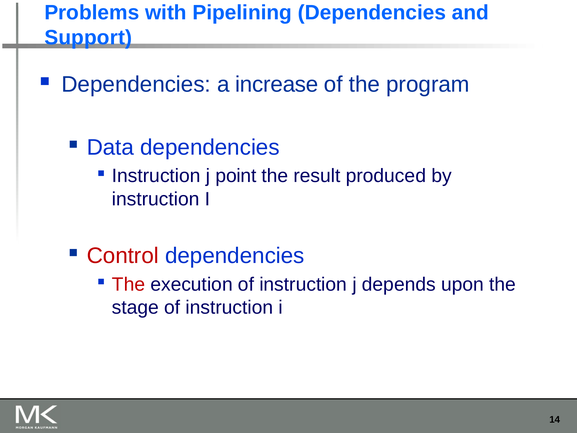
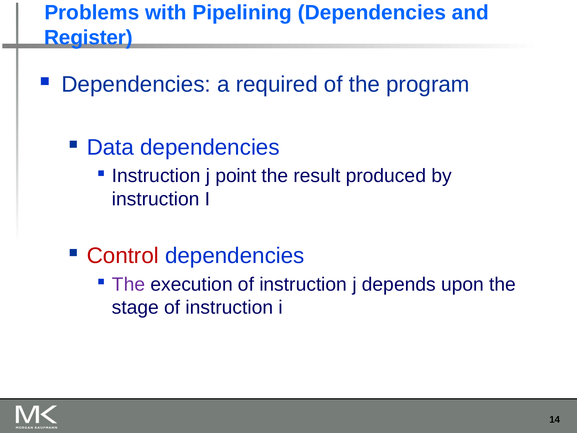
Support: Support -> Register (88, 38)
increase: increase -> required (277, 84)
The colour: red -> purple (129, 284)
